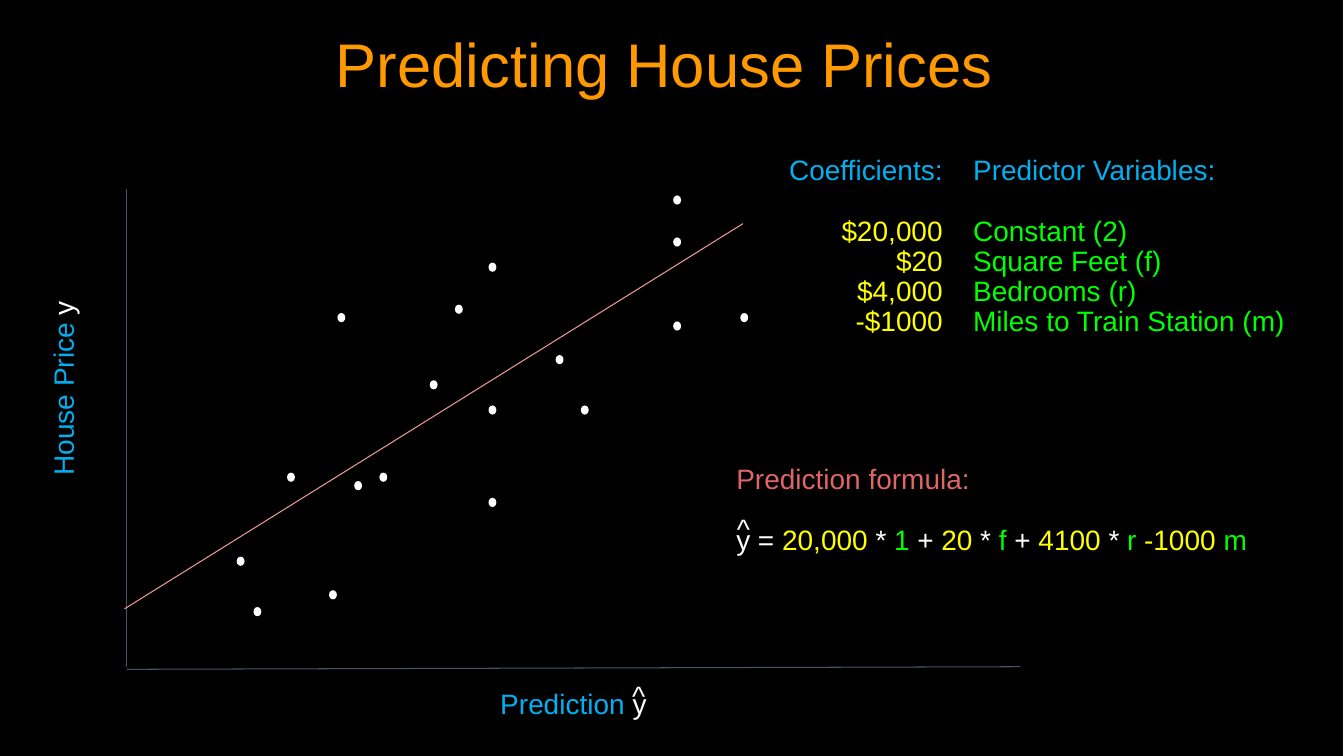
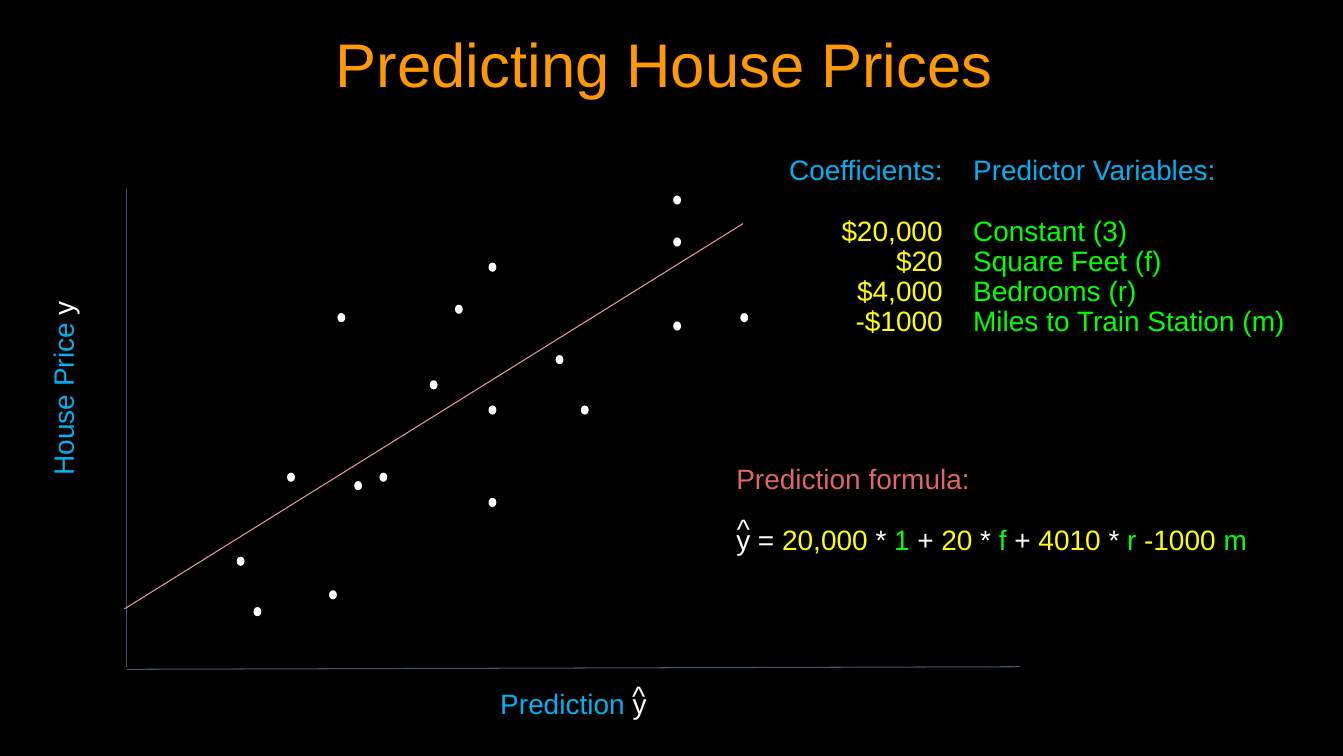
2: 2 -> 3 (1110, 232)
4100: 4100 -> 4010 (1070, 540)
